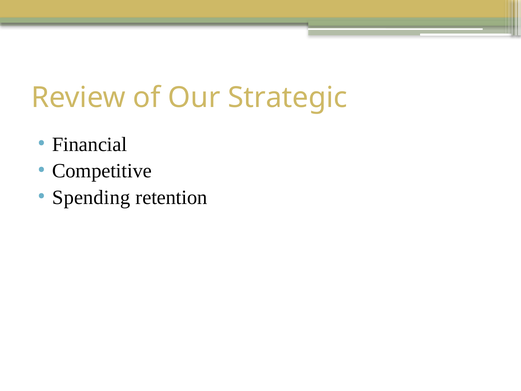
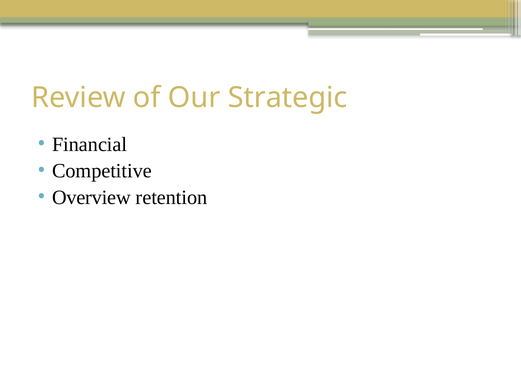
Spending: Spending -> Overview (91, 197)
